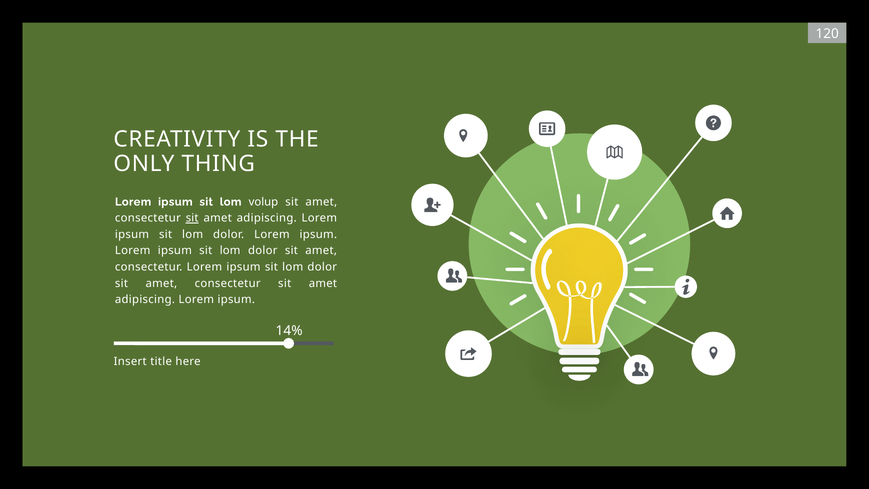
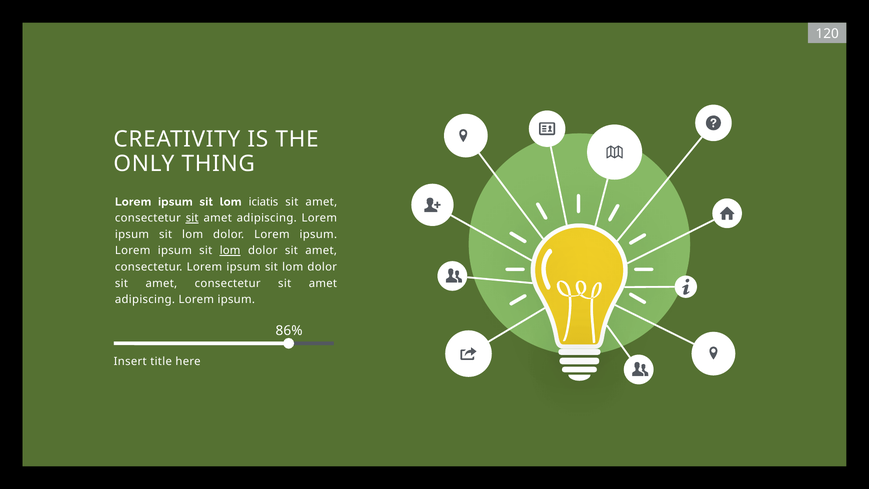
volup: volup -> iciatis (263, 202)
lom underline: none -> present (230, 251)
14%: 14% -> 86% (289, 331)
